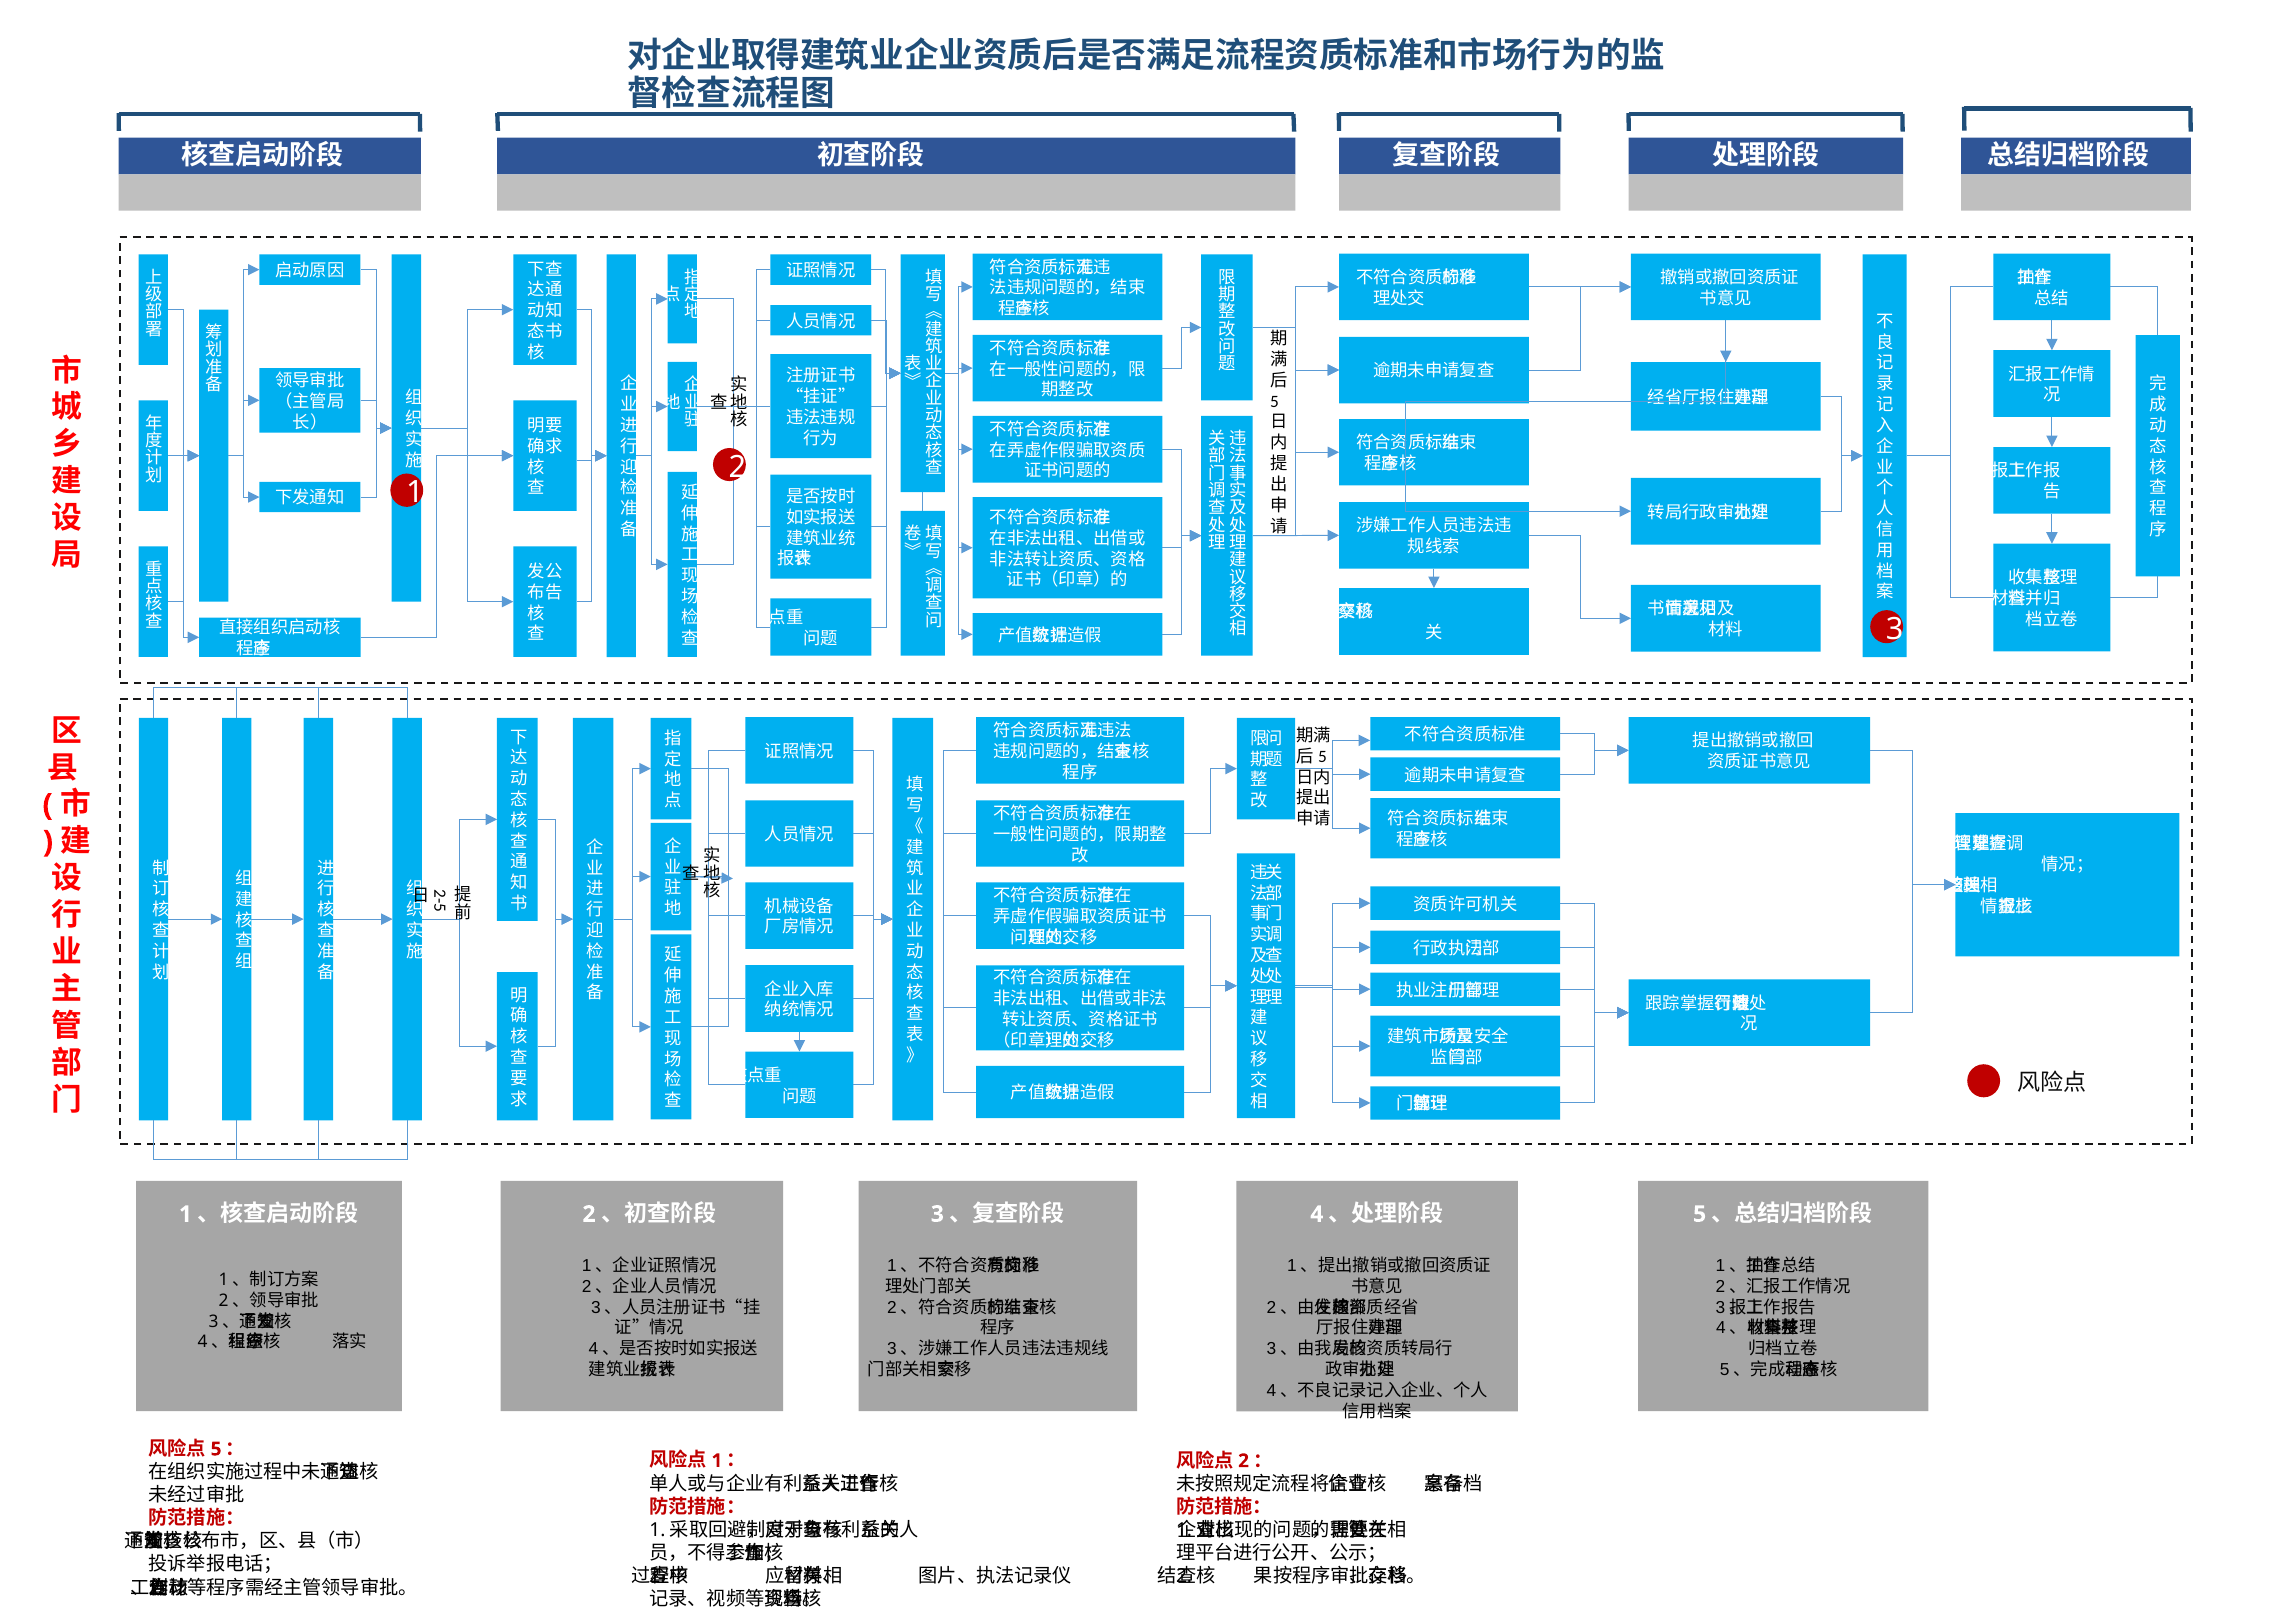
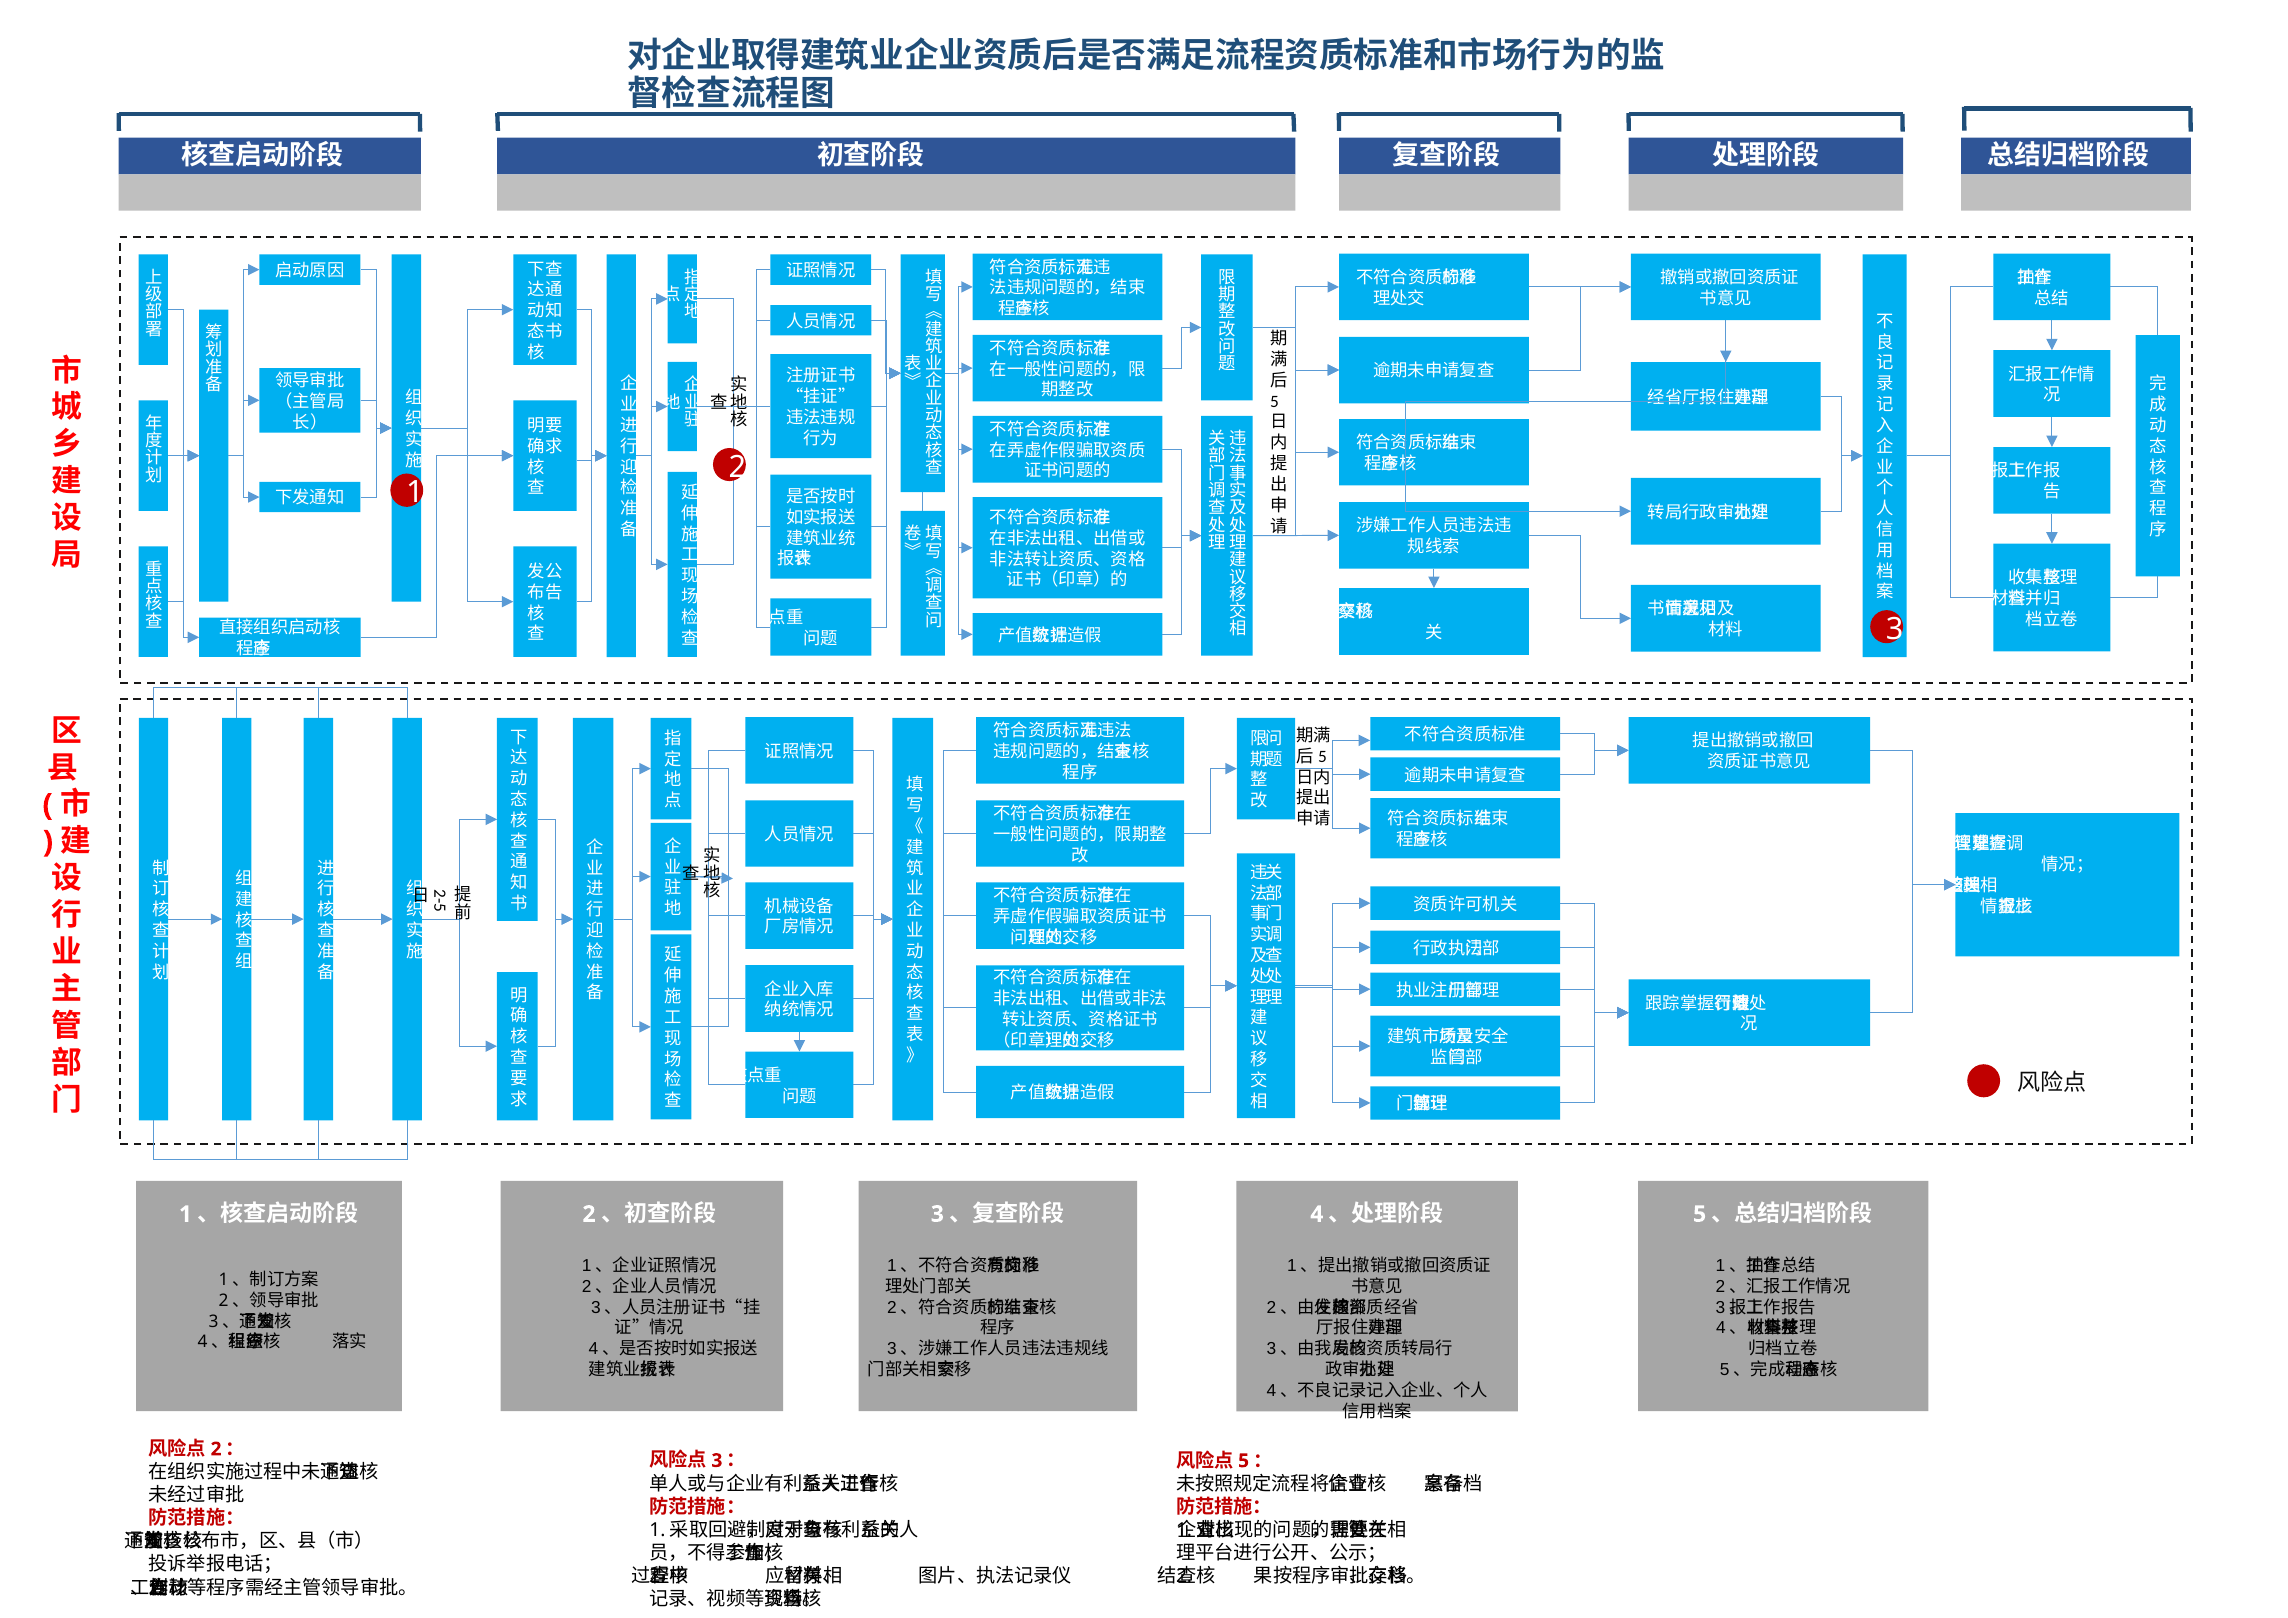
5: 5 -> 2 (216, 1449)
1: 1 -> 3 (717, 1461)
2: 2 -> 5 (1244, 1461)
